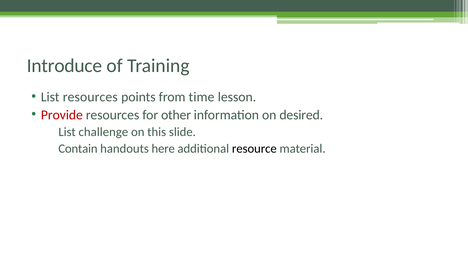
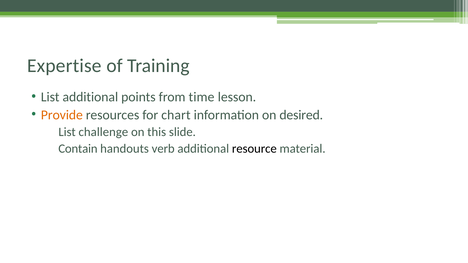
Introduce: Introduce -> Expertise (64, 66)
List resources: resources -> additional (90, 97)
Provide colour: red -> orange (62, 115)
other: other -> chart (176, 115)
here: here -> verb (163, 149)
